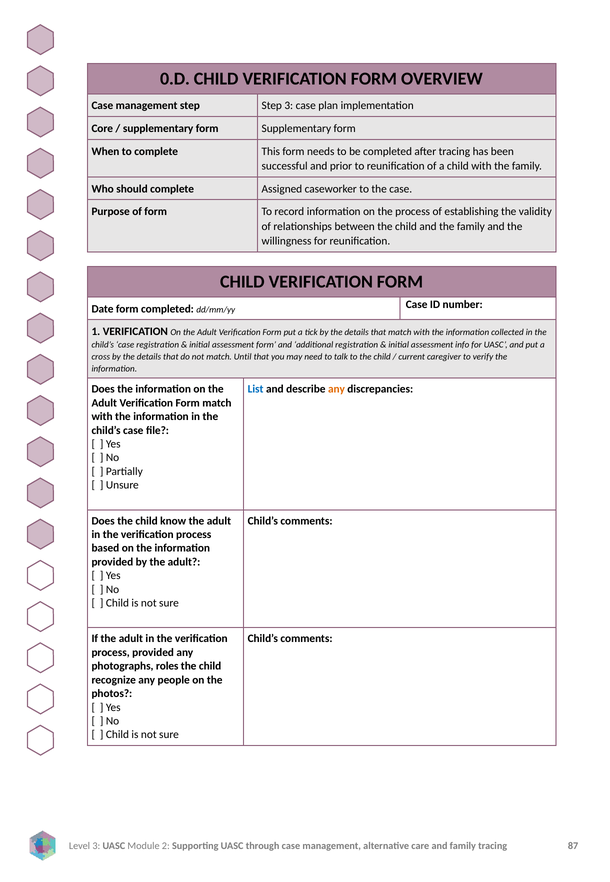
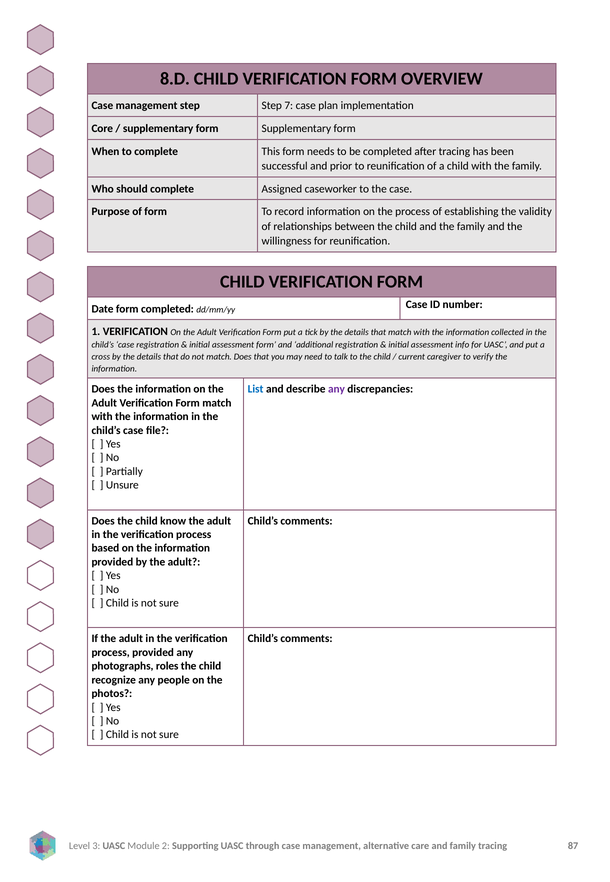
0.D: 0.D -> 8.D (175, 79)
Step 3: 3 -> 7 (289, 106)
match Until: Until -> Does (243, 356)
any colour: orange -> purple (336, 389)
